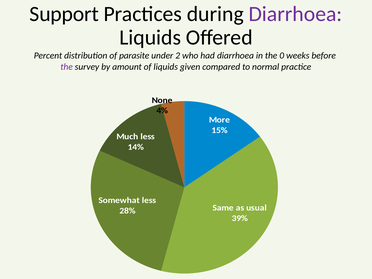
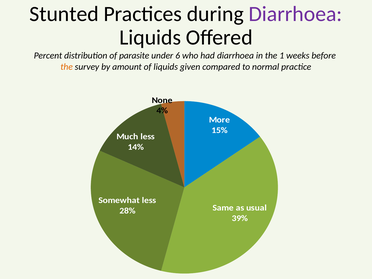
Support: Support -> Stunted (64, 14)
2: 2 -> 6 (178, 56)
0: 0 -> 1 (282, 56)
the colour: purple -> orange (67, 67)
